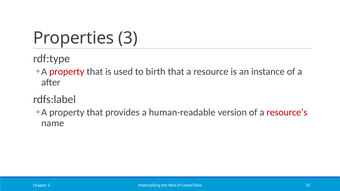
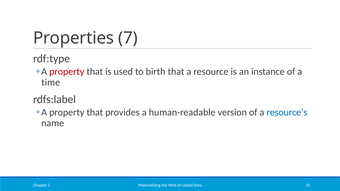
3: 3 -> 7 (128, 38)
after: after -> time (51, 82)
resource’s colour: red -> blue (287, 112)
